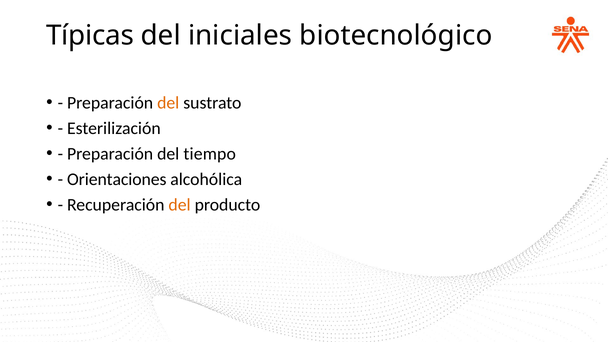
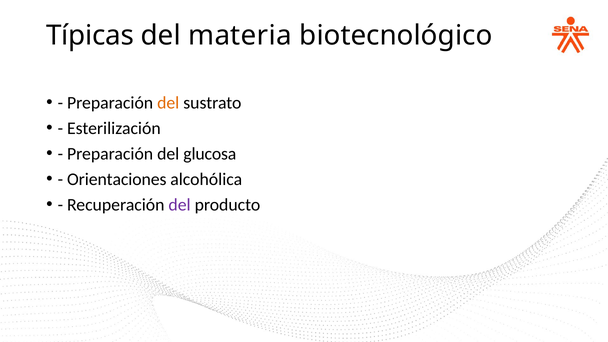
iniciales: iniciales -> materia (240, 35)
tiempo: tiempo -> glucosa (210, 154)
del colour: orange -> purple (180, 205)
